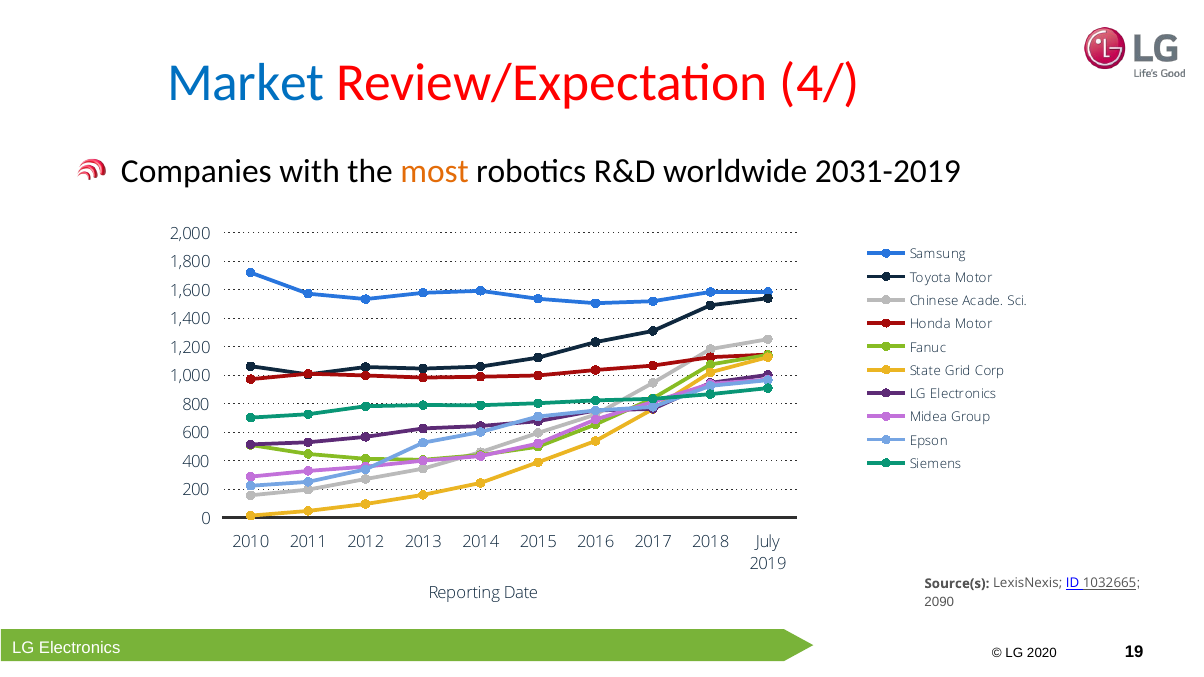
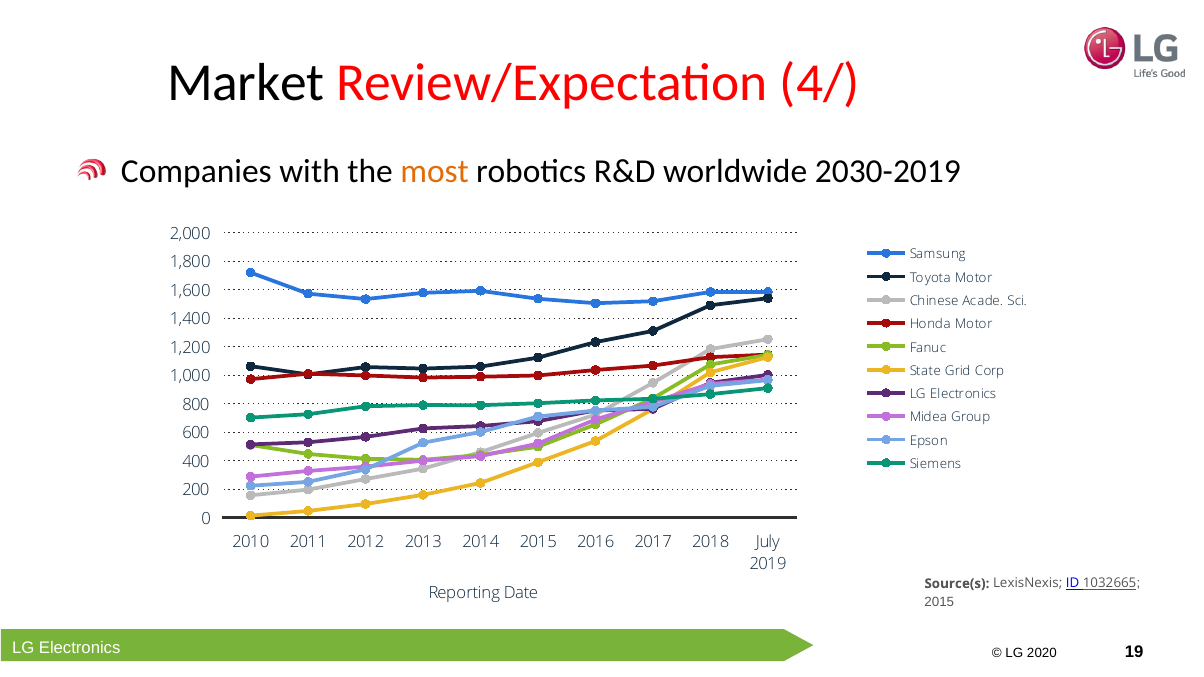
Market colour: blue -> black (246, 83)
2031-2019: 2031-2019 -> 2030-2019 (888, 172)
2090: 2090 -> 2015 (939, 602)
